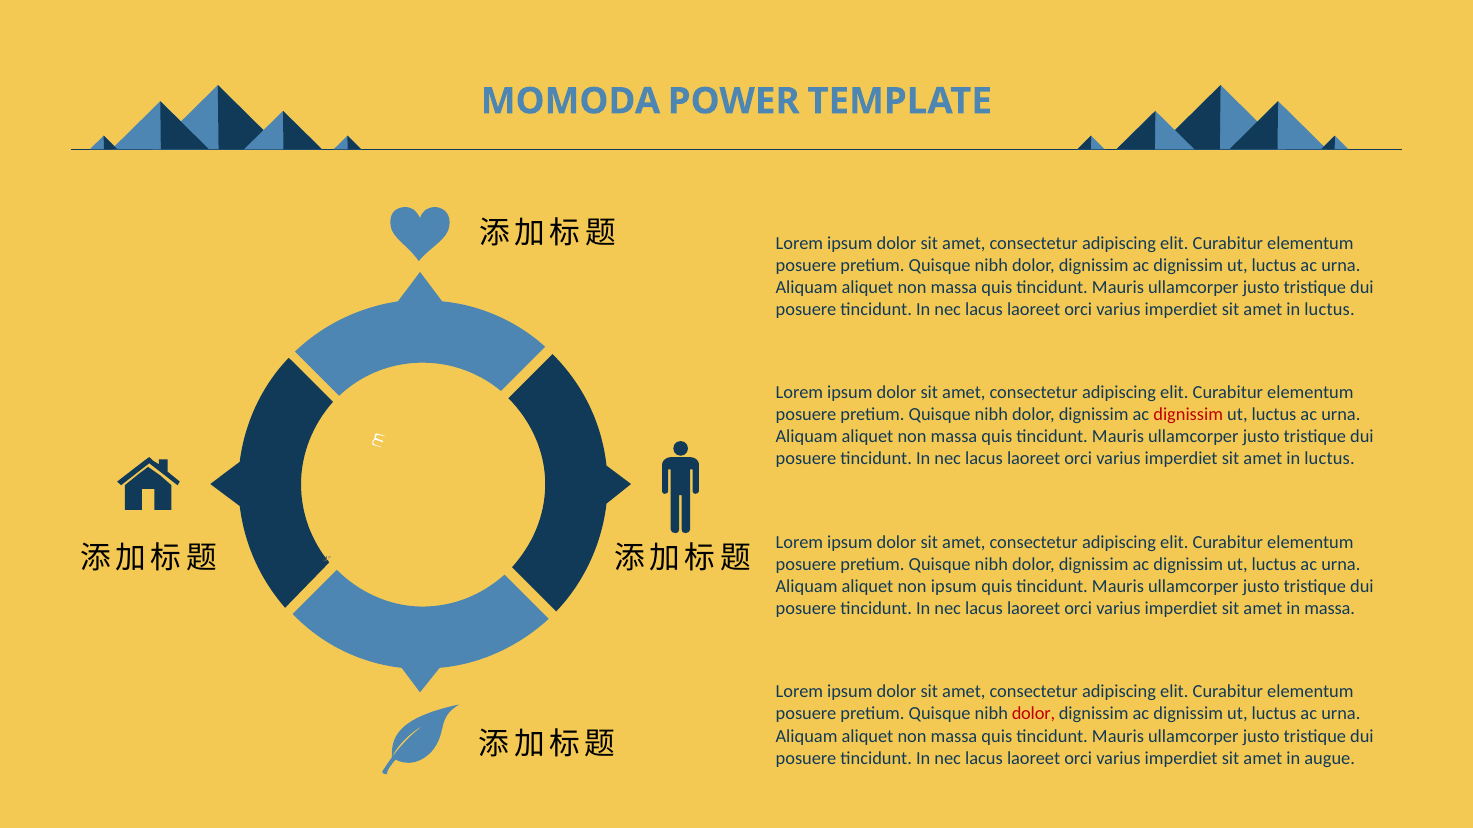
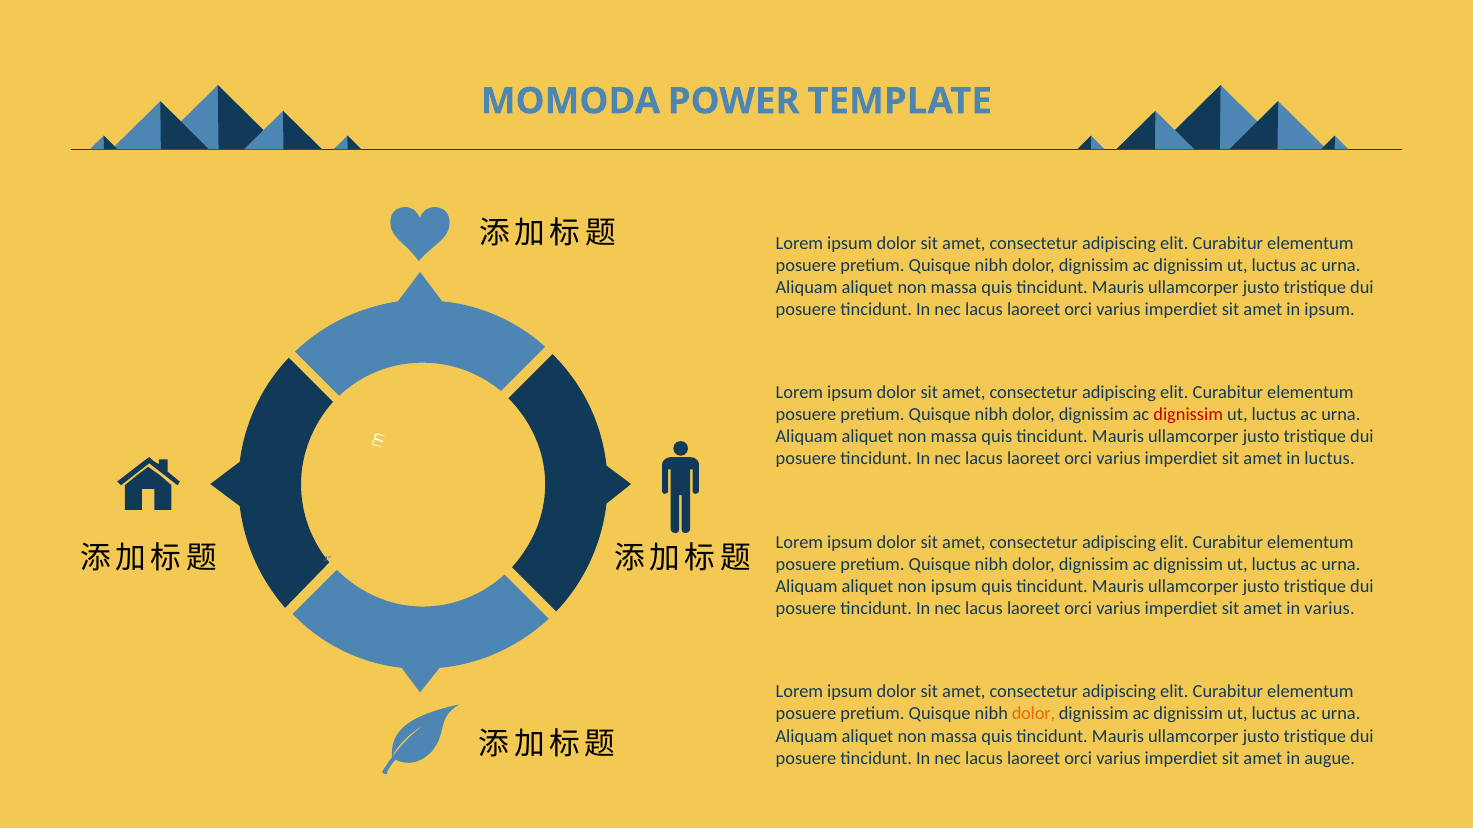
luctus: luctus -> ipsum (1330, 310)
in massa: massa -> varius (1330, 609)
dolor colour: red -> orange (1033, 714)
